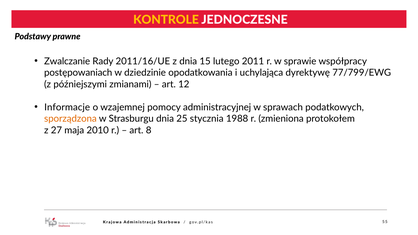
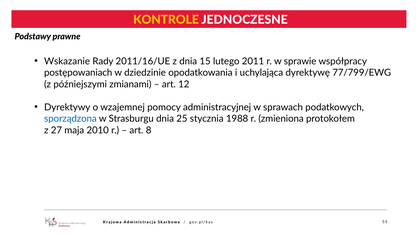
Zwalczanie: Zwalczanie -> Wskazanie (67, 61)
Informacje: Informacje -> Dyrektywy (67, 107)
sporządzona colour: orange -> blue (70, 119)
